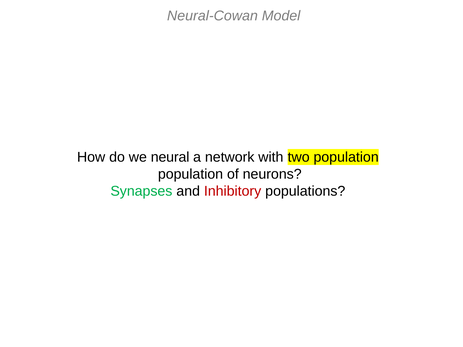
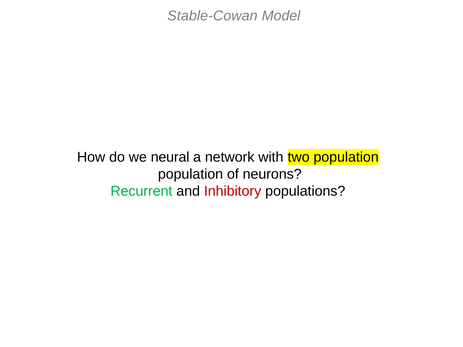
Neural-Cowan: Neural-Cowan -> Stable-Cowan (212, 16)
Synapses: Synapses -> Recurrent (141, 191)
